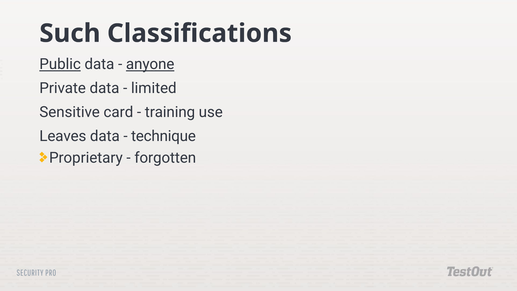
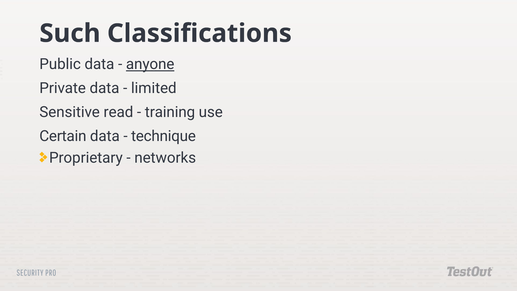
Public underline: present -> none (60, 64)
card: card -> read (118, 112)
Leaves: Leaves -> Certain (63, 136)
forgotten: forgotten -> networks (165, 158)
